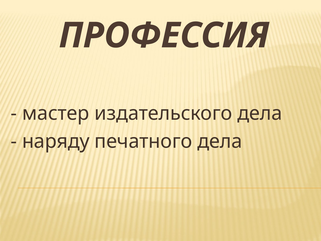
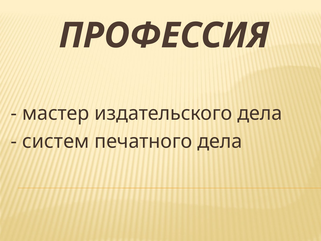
наряду: наряду -> систем (56, 141)
